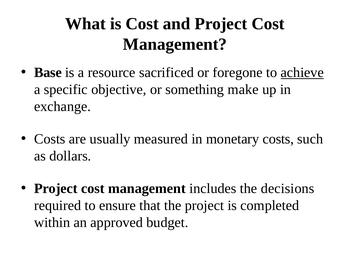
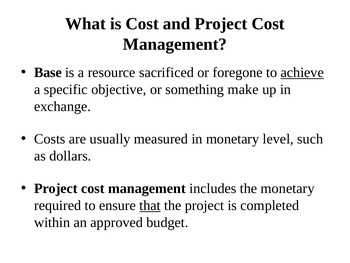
monetary costs: costs -> level (278, 139)
the decisions: decisions -> monetary (288, 188)
that underline: none -> present (150, 205)
